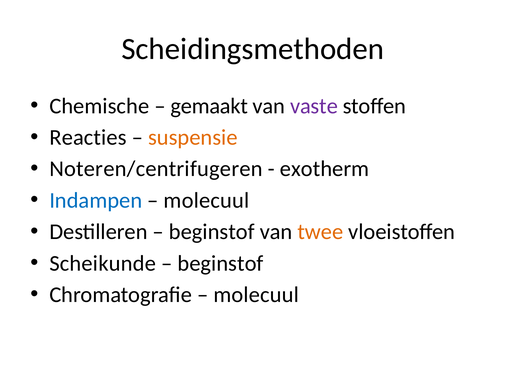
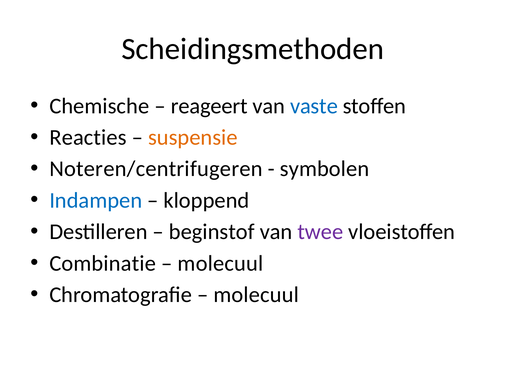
gemaakt: gemaakt -> reageert (209, 106)
vaste colour: purple -> blue (314, 106)
exotherm: exotherm -> symbolen (325, 169)
molecuul: molecuul -> kloppend (206, 201)
twee colour: orange -> purple (320, 232)
Scheikunde: Scheikunde -> Combinatie (103, 264)
beginstof: beginstof -> molecuul (220, 264)
